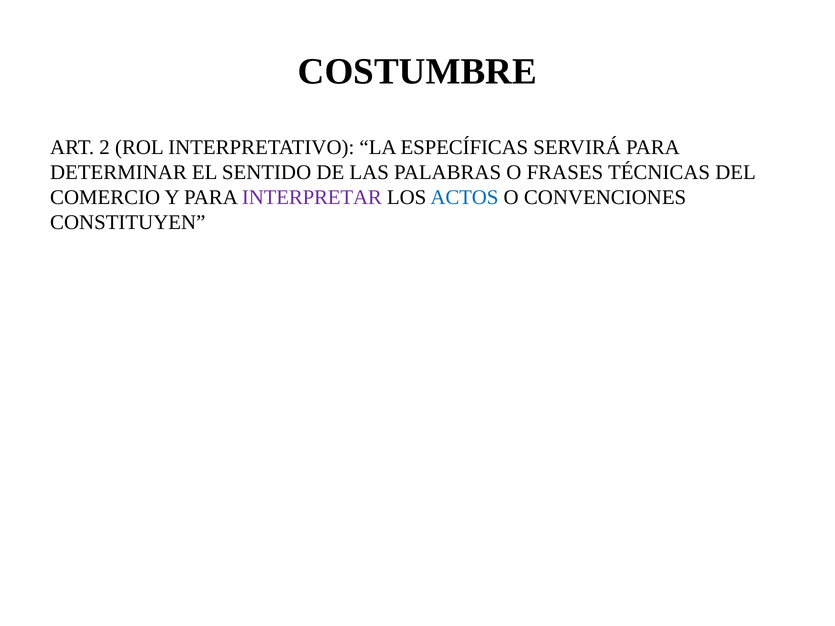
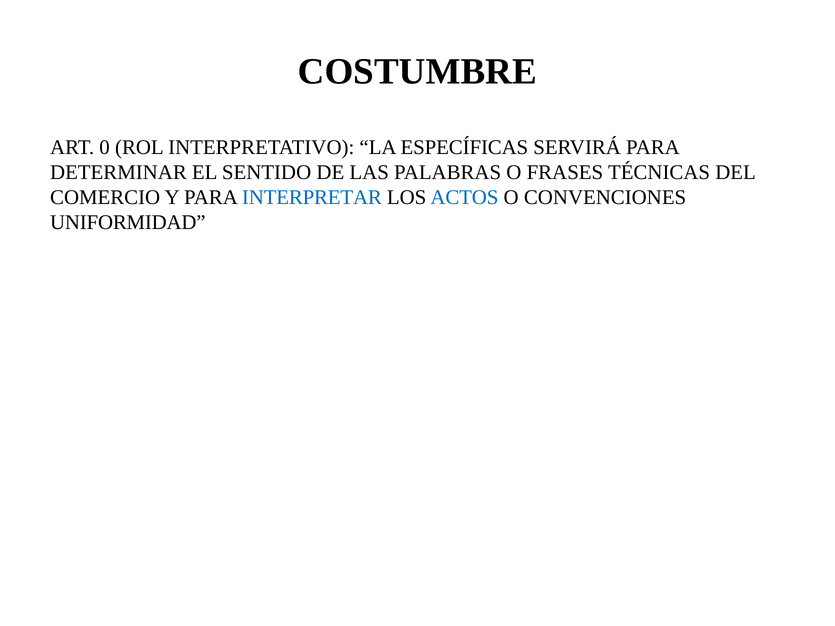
2: 2 -> 0 (105, 147)
INTERPRETAR colour: purple -> blue (312, 197)
CONSTITUYEN: CONSTITUYEN -> UNIFORMIDAD (128, 222)
